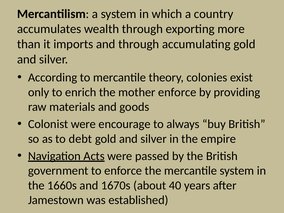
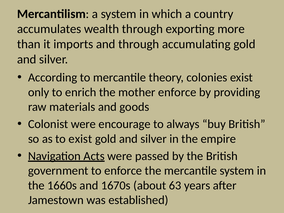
to debt: debt -> exist (80, 139)
40: 40 -> 63 (175, 185)
